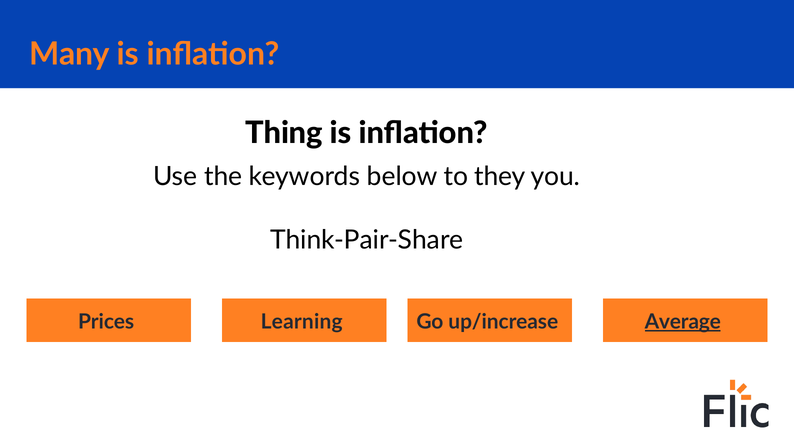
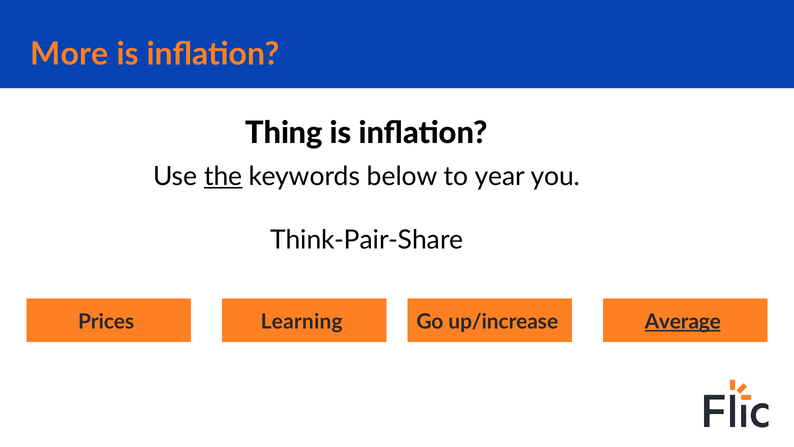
Many: Many -> More (69, 54)
the underline: none -> present (223, 176)
they: they -> year (500, 176)
